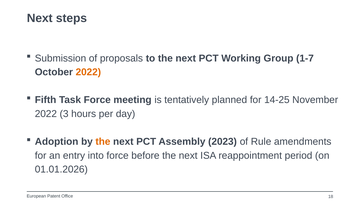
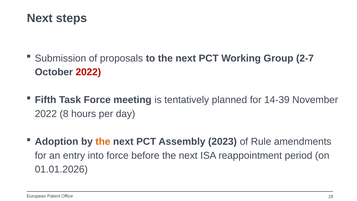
1-7: 1-7 -> 2-7 (305, 58)
2022 colour: orange -> red (88, 72)
14-25: 14-25 -> 14-39 (277, 100)
3: 3 -> 8 (64, 114)
